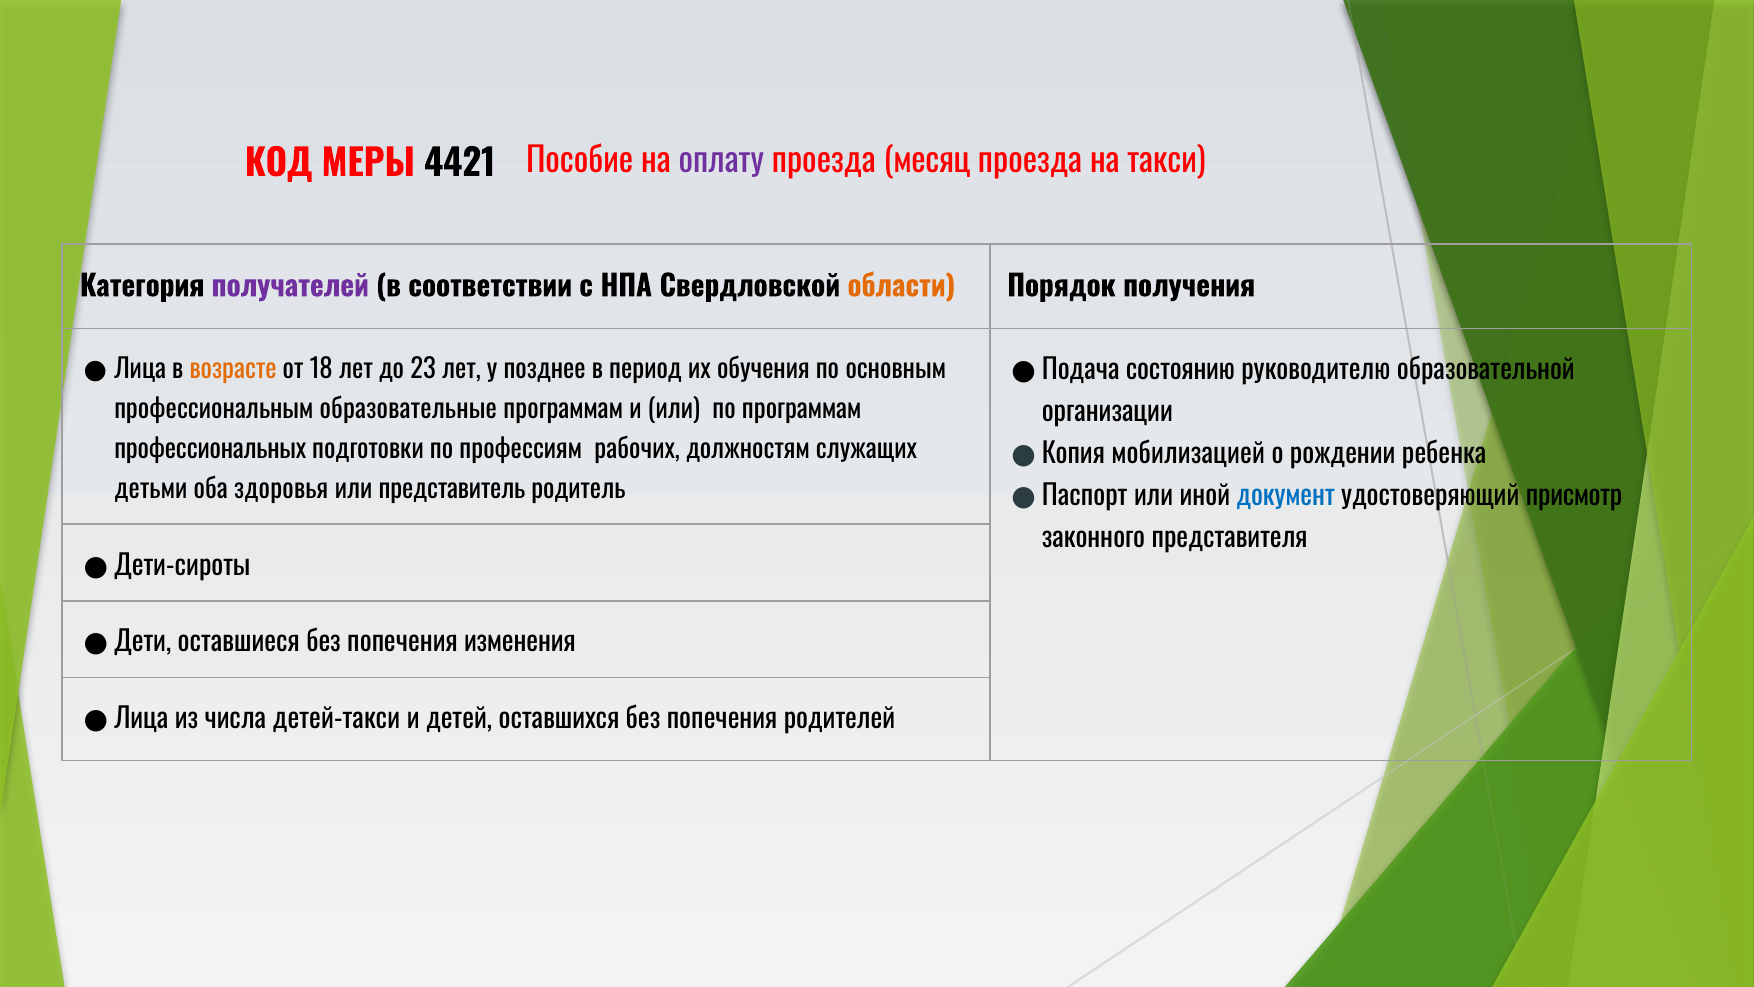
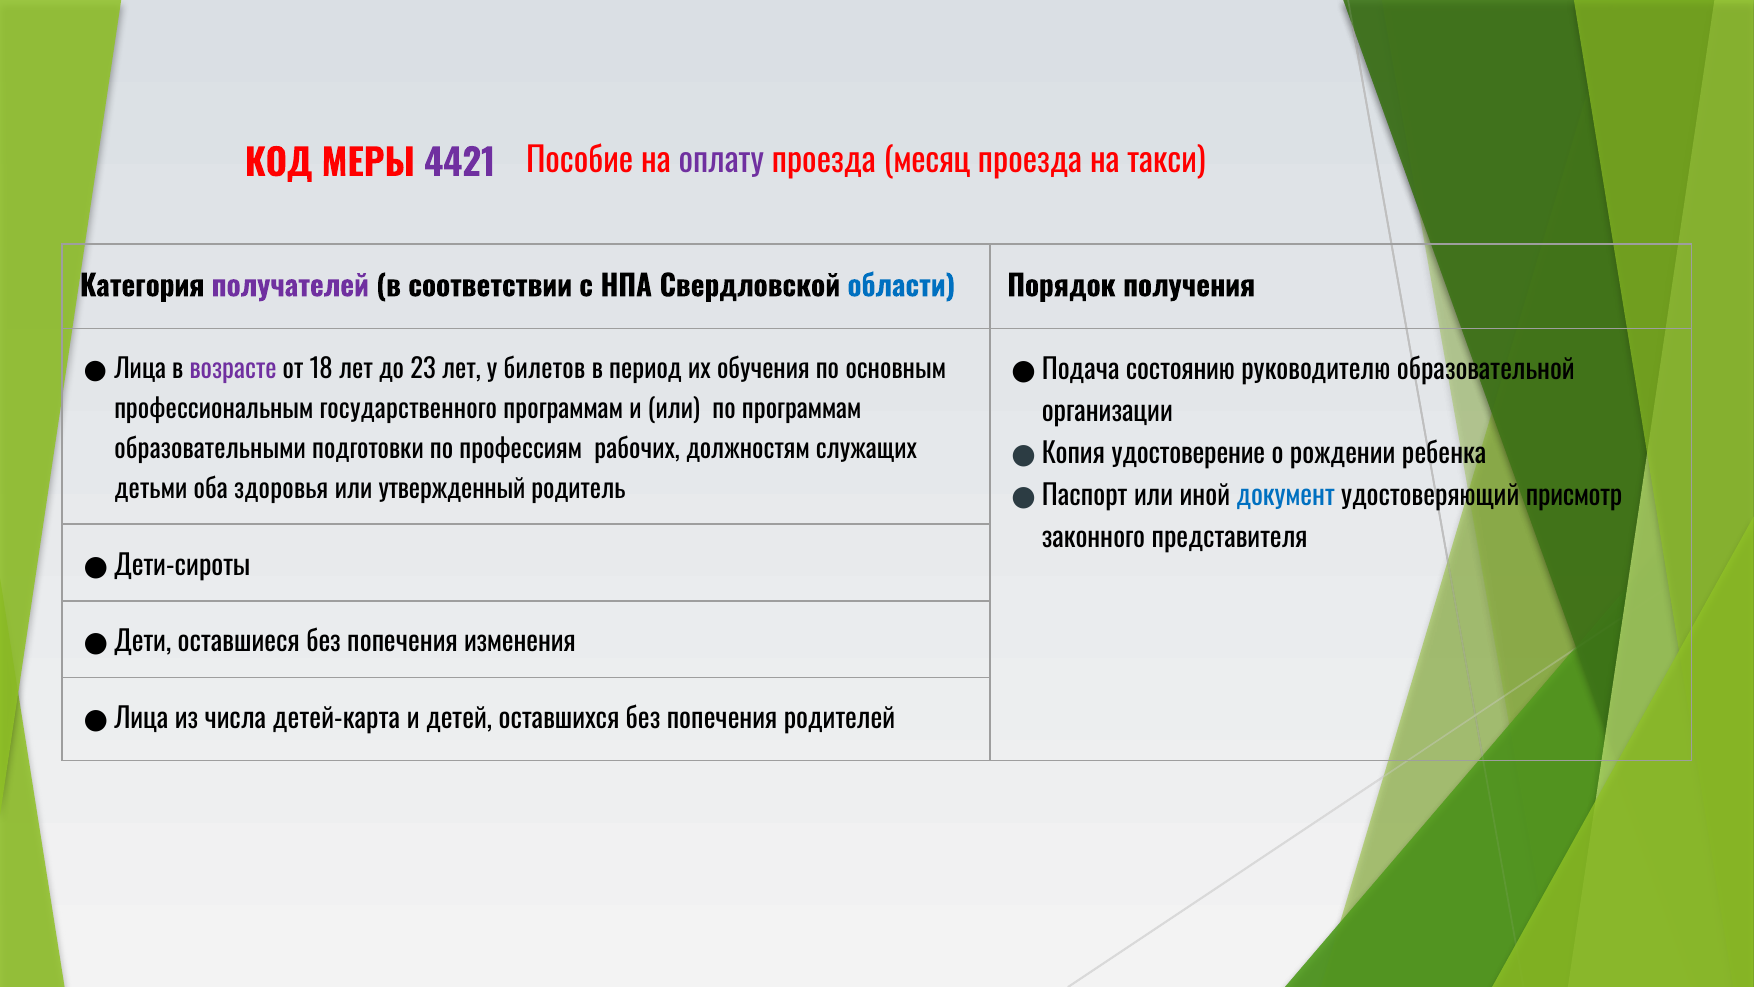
4421 colour: black -> purple (460, 164)
области colour: orange -> blue (901, 287)
возрасте colour: orange -> purple (233, 369)
позднее: позднее -> билетов (544, 369)
образовательные: образовательные -> государственного (408, 409)
профессиональных: профессиональных -> образовательными (210, 449)
мобилизацией: мобилизацией -> удостоверение (1188, 454)
представитель: представитель -> утвержденный (452, 489)
детей-такси: детей-такси -> детей-карта (336, 719)
